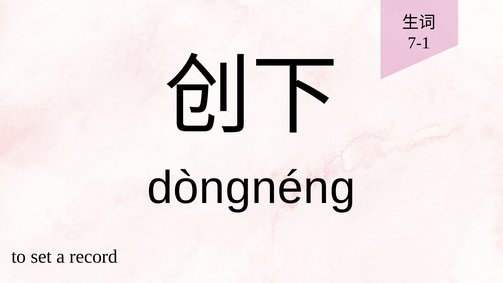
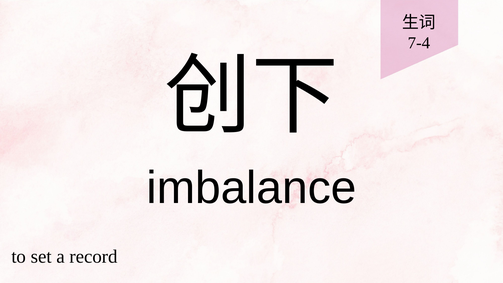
7-1: 7-1 -> 7-4 (419, 43)
dòngnéng: dòngnéng -> imbalance (251, 188)
